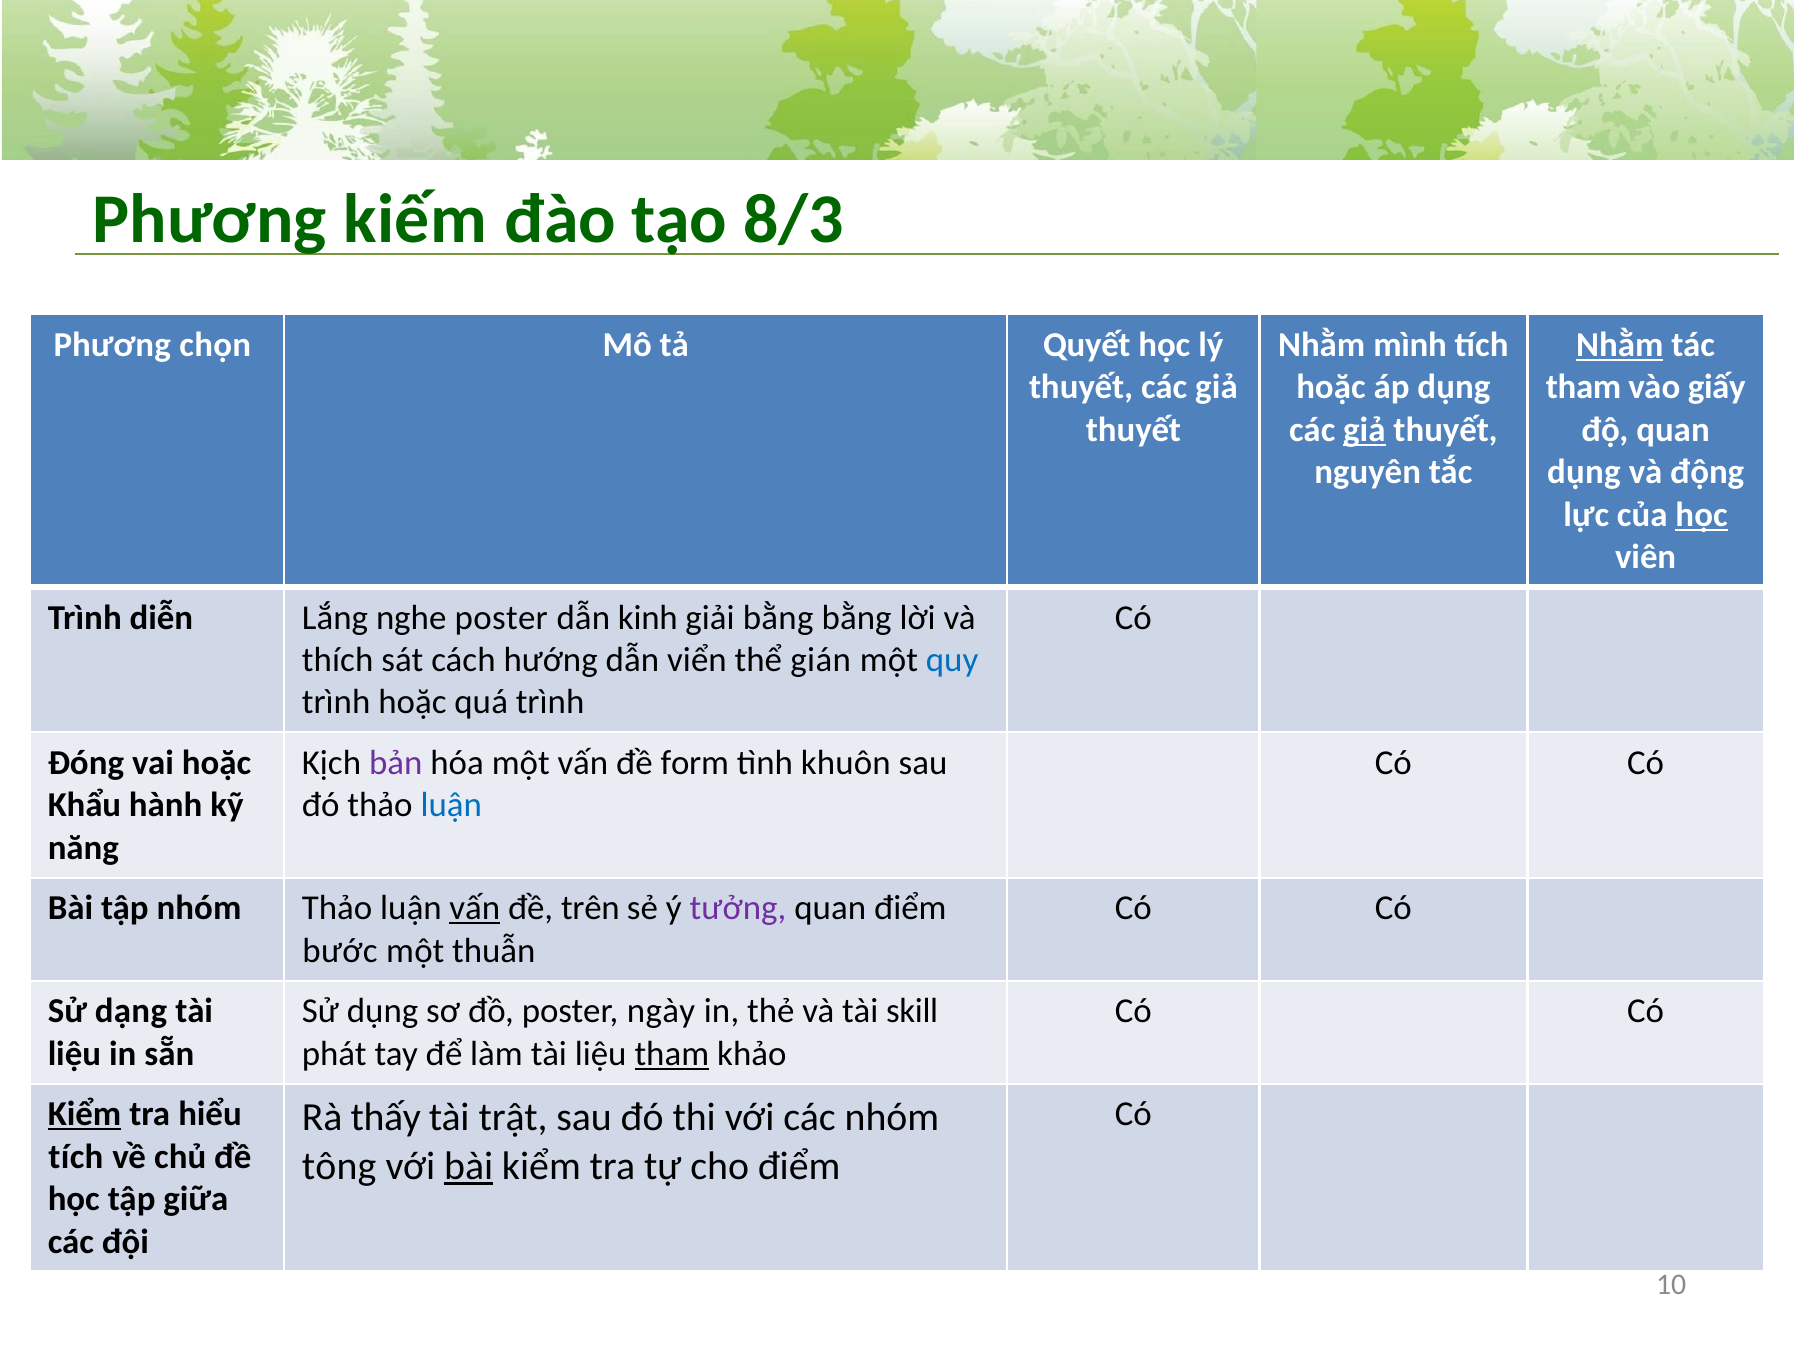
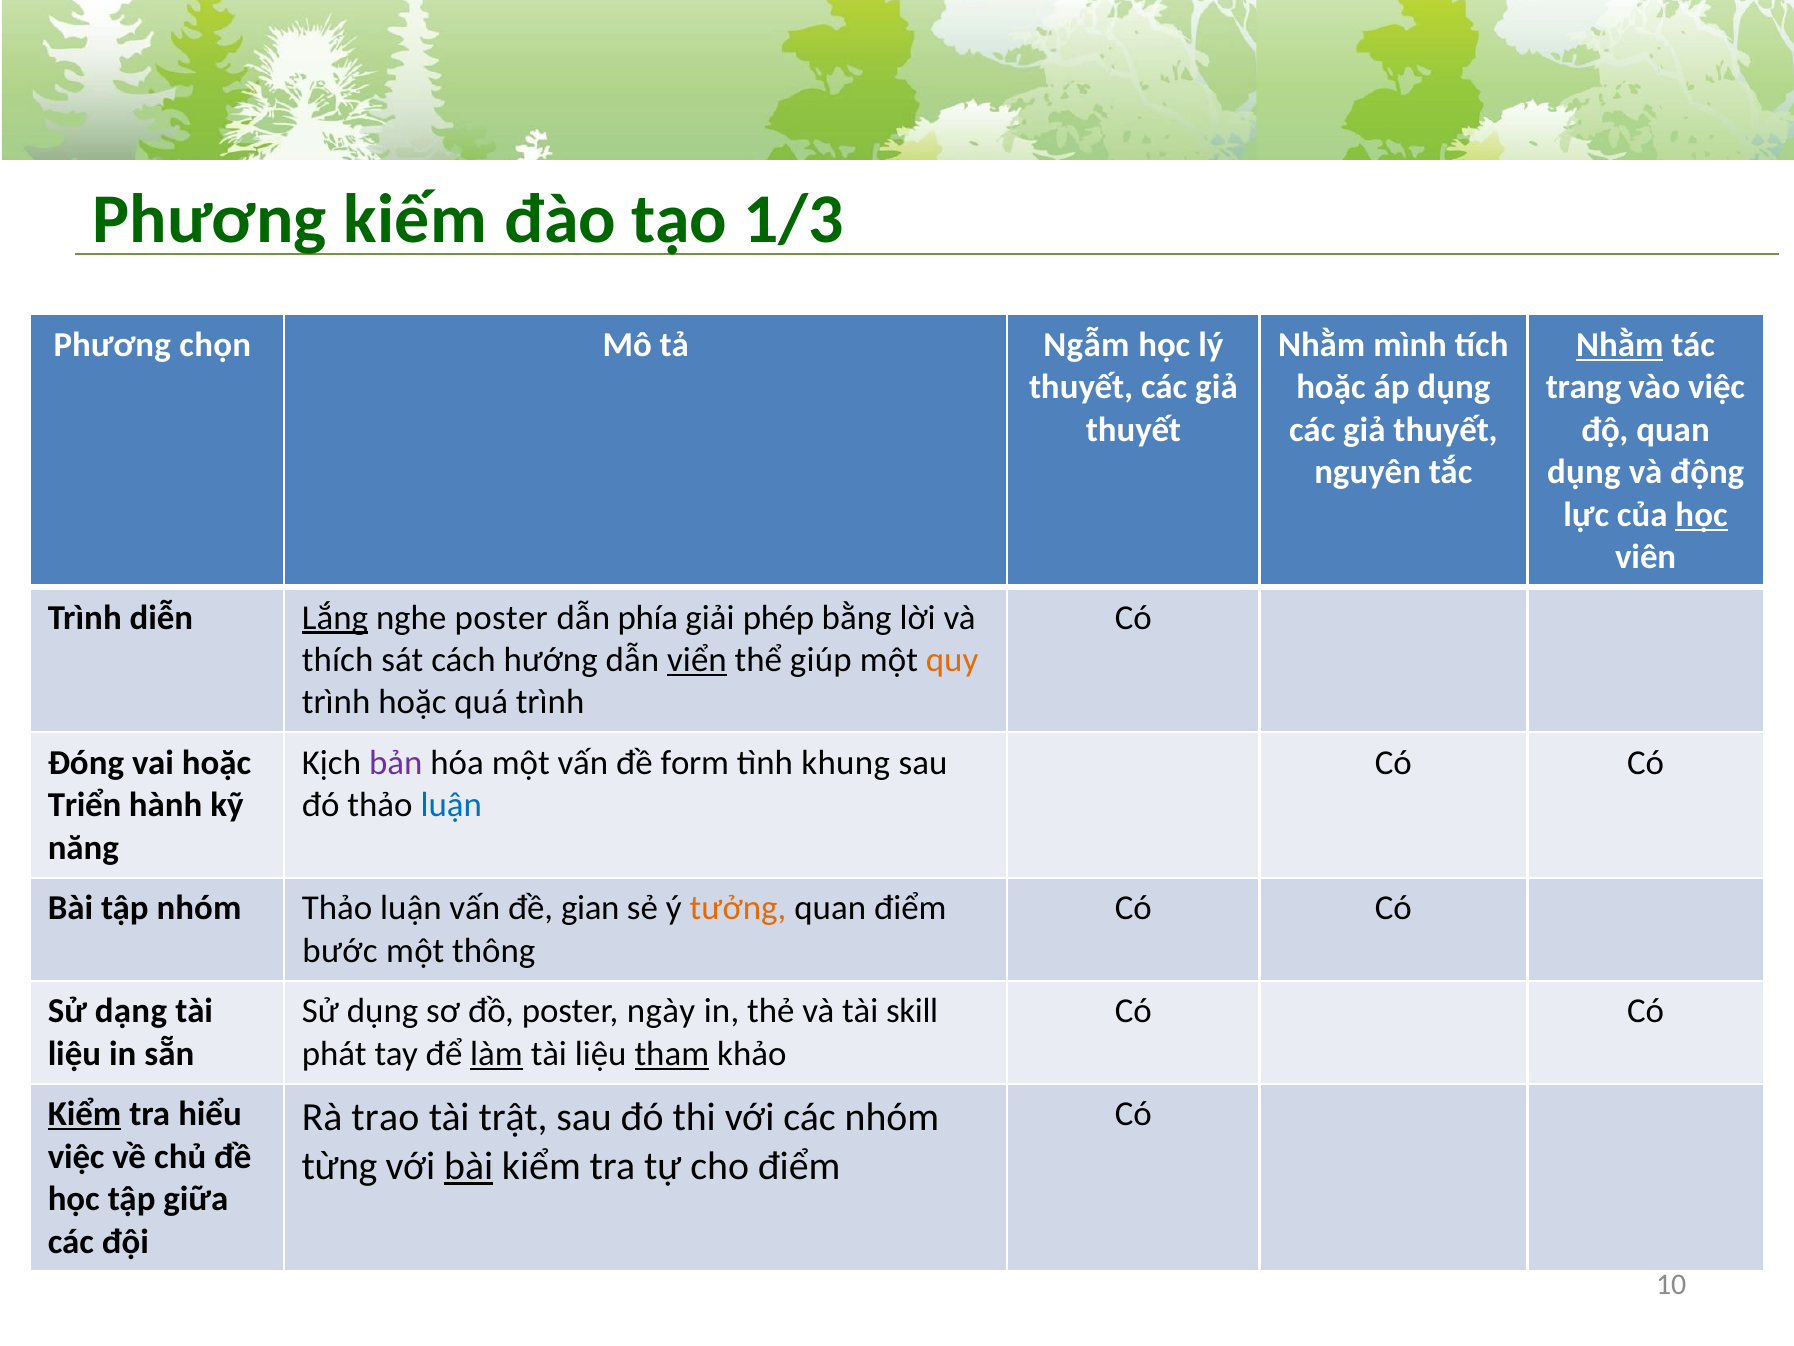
8/3: 8/3 -> 1/3 (793, 219)
Quyết: Quyết -> Ngẫm (1086, 345)
tham: tham -> trang (1584, 387)
vào giấy: giấy -> việc (1717, 387)
giả underline: present -> none (1364, 429)
Lắng underline: none -> present (335, 617)
kinh: kinh -> phía (648, 617)
giải bằng: bằng -> phép (778, 617)
viển underline: none -> present (697, 660)
gián: gián -> giúp (821, 660)
quy colour: blue -> orange (952, 660)
khuôn: khuôn -> khung (846, 763)
Khẩu: Khẩu -> Triển (85, 805)
vấn underline: present -> none (475, 908)
trên: trên -> gian (590, 908)
tưởng colour: purple -> orange (738, 908)
thuẫn: thuẫn -> thông (494, 950)
làm underline: none -> present (497, 1053)
thấy: thấy -> trao (385, 1117)
tích: tích -> việc (76, 1156)
tông: tông -> từng (339, 1166)
